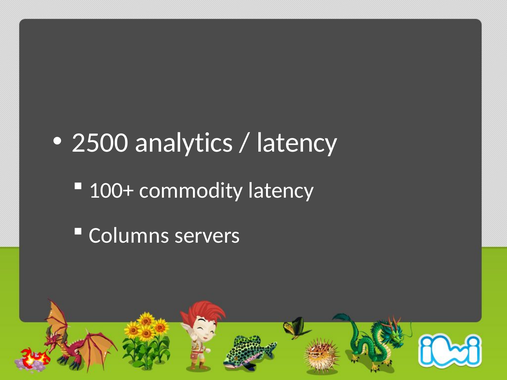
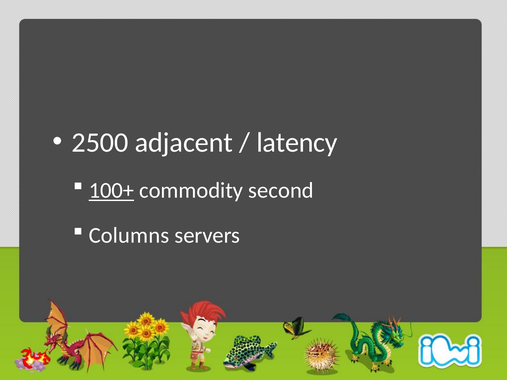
analytics: analytics -> adjacent (184, 143)
100+ underline: none -> present (111, 191)
commodity latency: latency -> second (281, 191)
